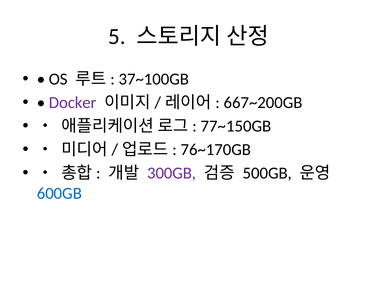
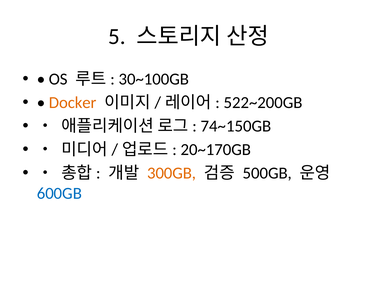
37~100GB: 37~100GB -> 30~100GB (154, 79)
Docker colour: purple -> orange (73, 103)
667~200GB: 667~200GB -> 522~200GB (263, 103)
77~150GB: 77~150GB -> 74~150GB (236, 126)
76~170GB: 76~170GB -> 20~170GB (216, 149)
300GB colour: purple -> orange (172, 173)
